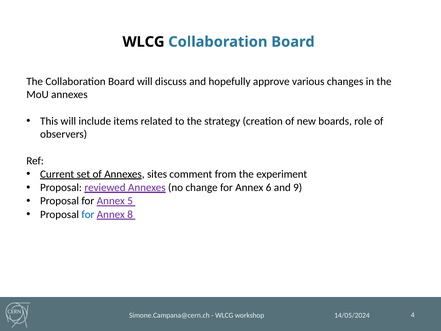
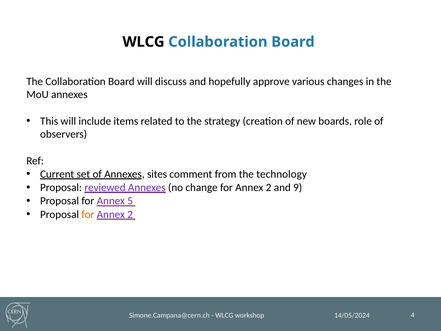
experiment: experiment -> technology (282, 174)
change for Annex 6: 6 -> 2 (269, 187)
for colour: blue -> orange (88, 214)
8: 8 -> 2 (130, 214)
